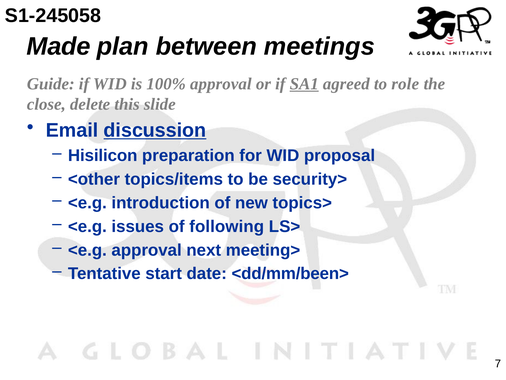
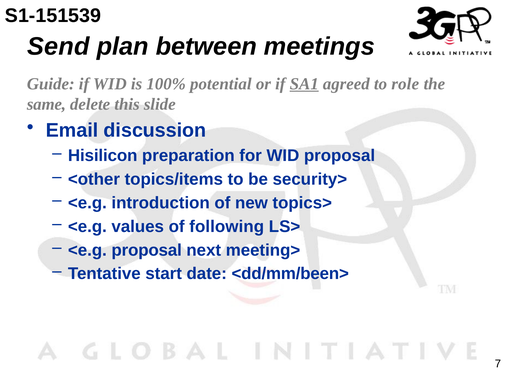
S1-245058: S1-245058 -> S1-151539 (53, 16)
Made: Made -> Send (58, 46)
100% approval: approval -> potential (221, 84)
close: close -> same (46, 104)
discussion underline: present -> none (155, 130)
issues: issues -> values (138, 226)
<e.g approval: approval -> proposal (147, 250)
